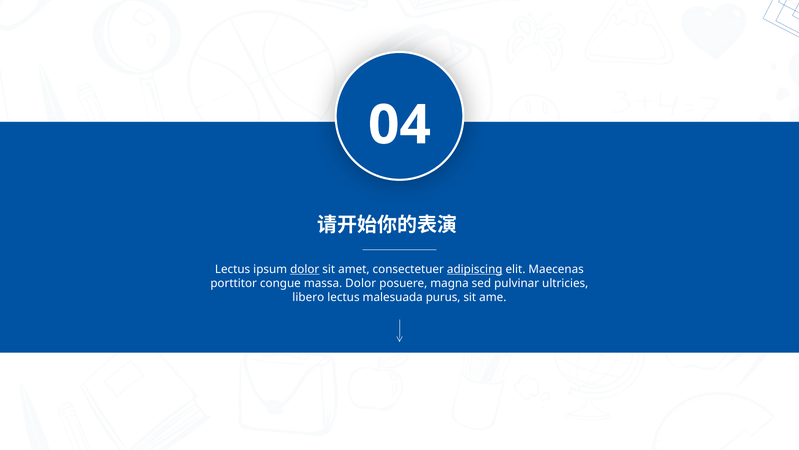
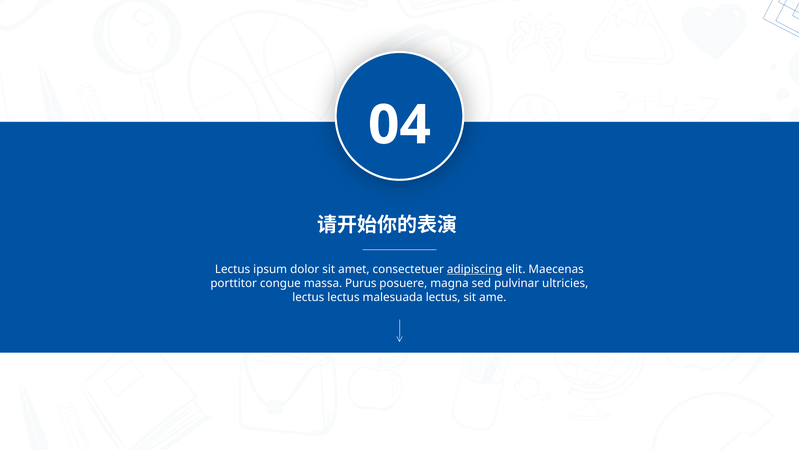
dolor underline: present -> none (305, 269)
massa Dolor: Dolor -> Purus (361, 283)
libero: libero -> lectus (308, 297)
malesuada purus: purus -> lectus (443, 297)
